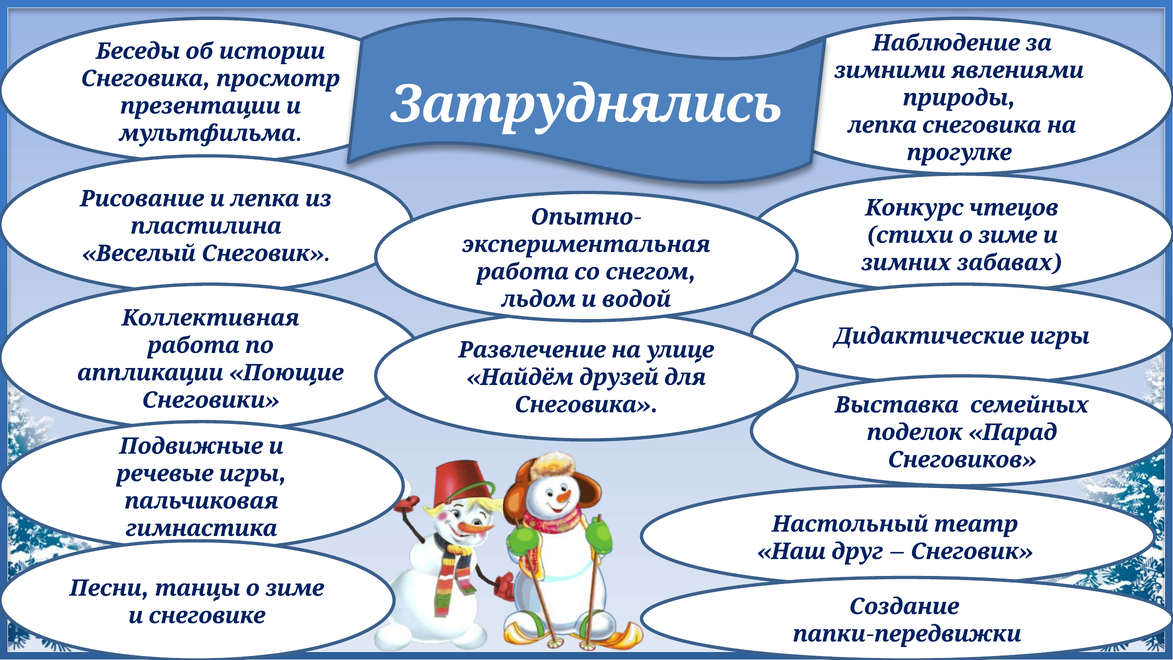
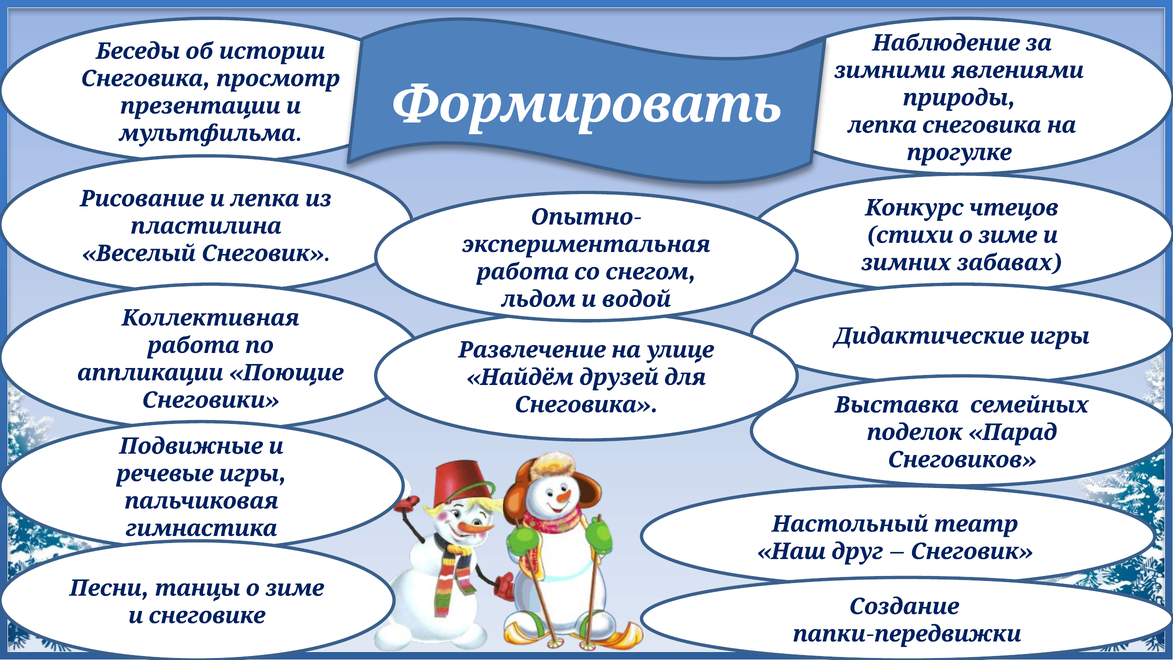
Затруднялись: Затруднялись -> Формировать (586, 104)
